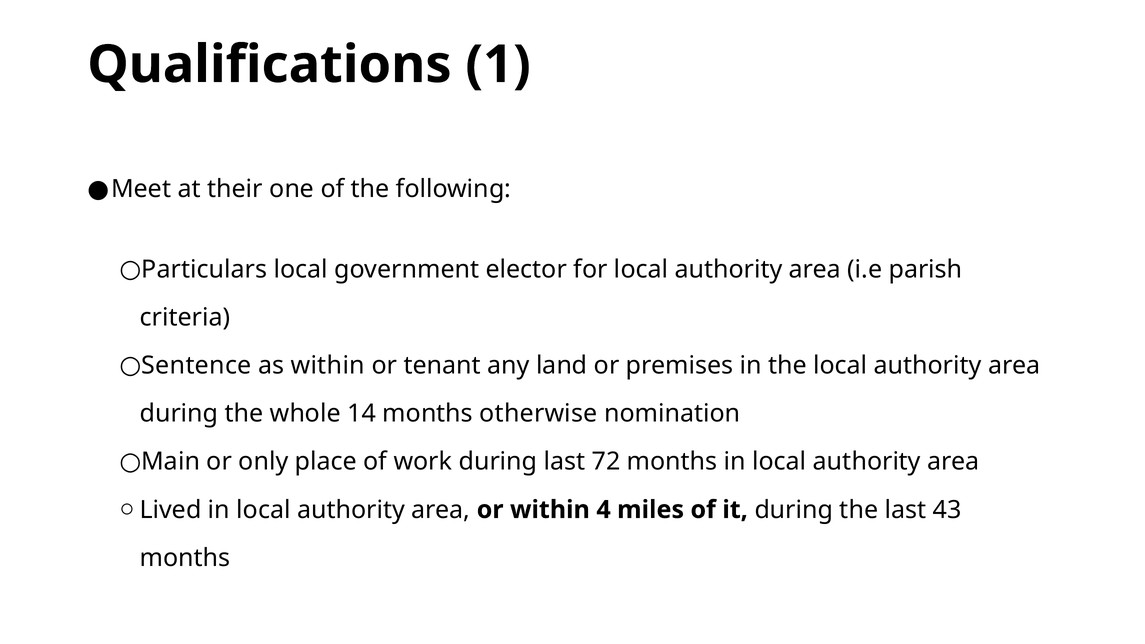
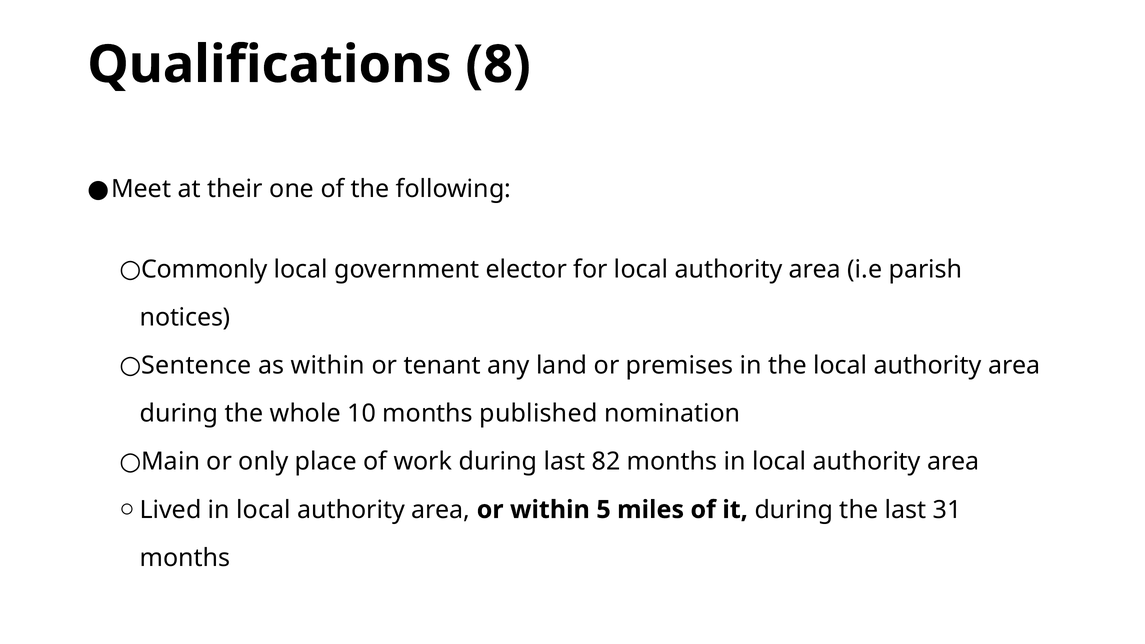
1: 1 -> 8 (498, 65)
Particulars: Particulars -> Commonly (204, 269)
criteria: criteria -> notices (185, 317)
14: 14 -> 10 (362, 414)
otherwise: otherwise -> published (538, 414)
72: 72 -> 82 (606, 462)
4: 4 -> 5 (604, 510)
43: 43 -> 31 (947, 510)
